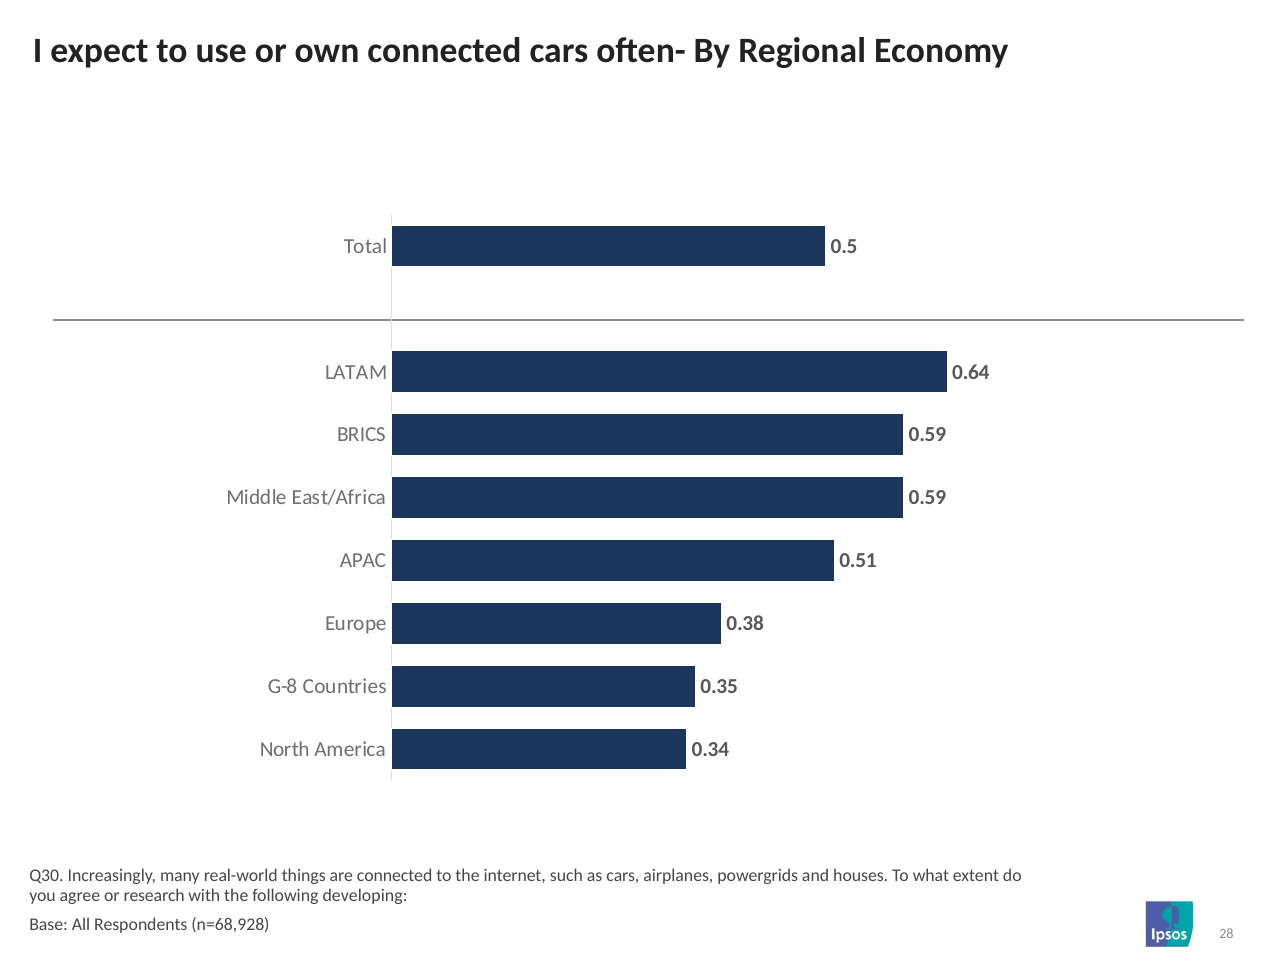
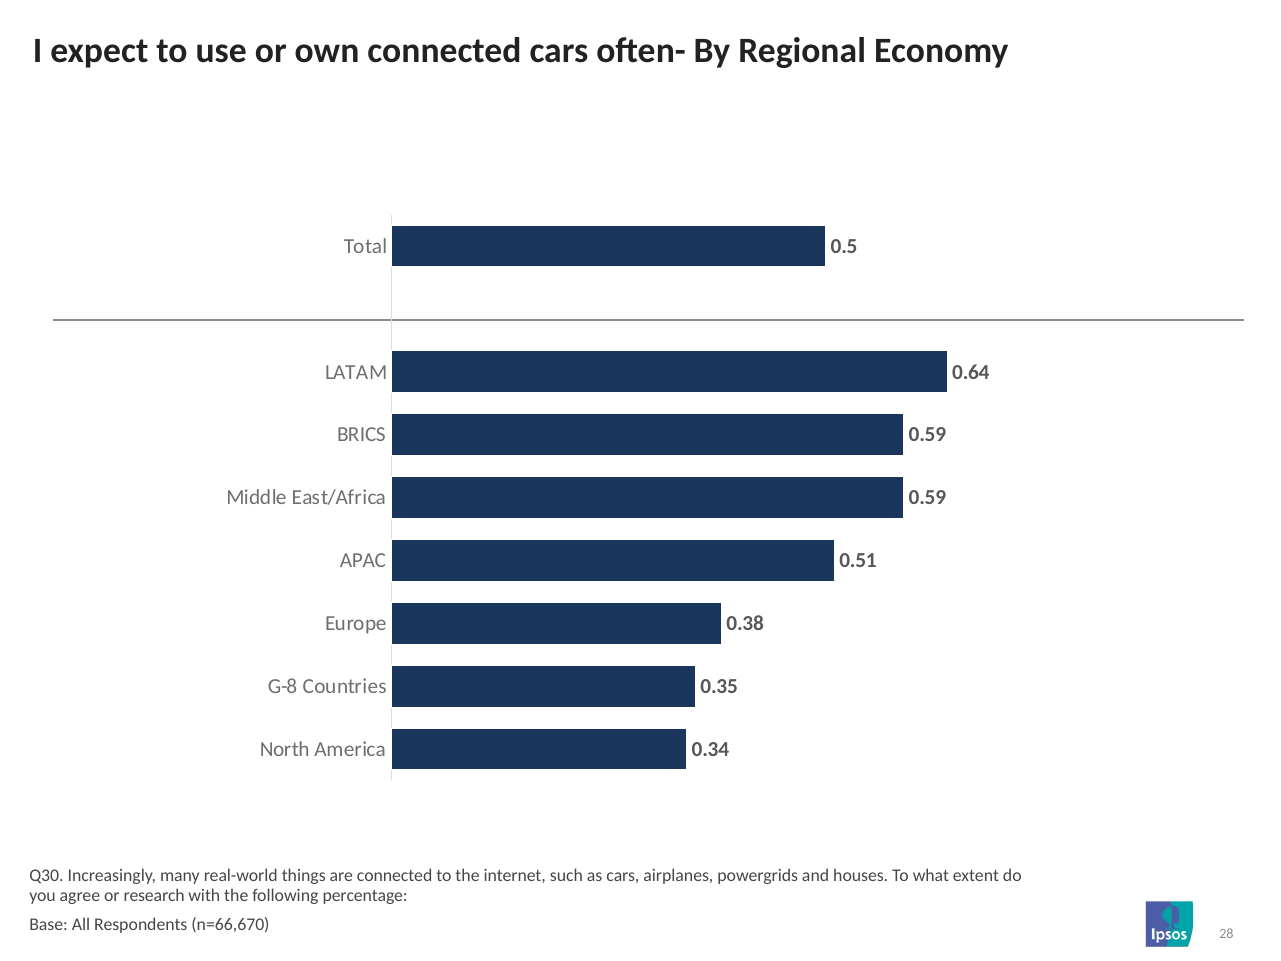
developing: developing -> percentage (365, 895)
n=68,928: n=68,928 -> n=66,670 (231, 925)
